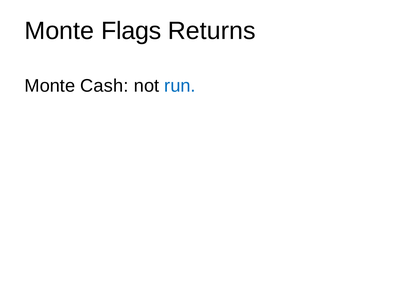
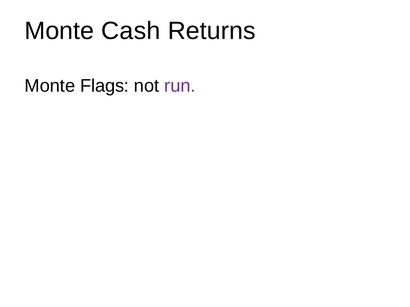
Flags: Flags -> Cash (131, 31)
Cash: Cash -> Flags (105, 86)
run colour: blue -> purple (180, 86)
